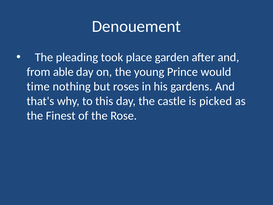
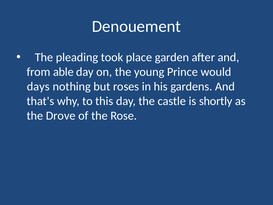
time: time -> days (38, 86)
picked: picked -> shortly (216, 101)
Finest: Finest -> Drove (61, 116)
